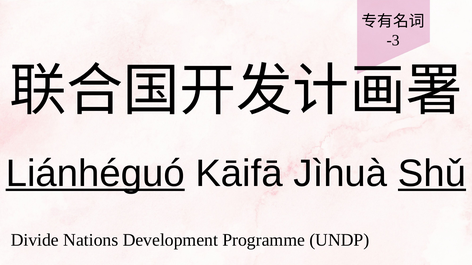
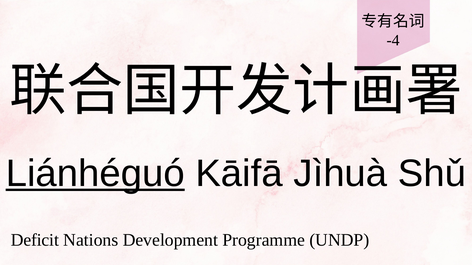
-3: -3 -> -4 (393, 40)
Shǔ underline: present -> none (432, 174)
Divide: Divide -> Deficit (35, 241)
